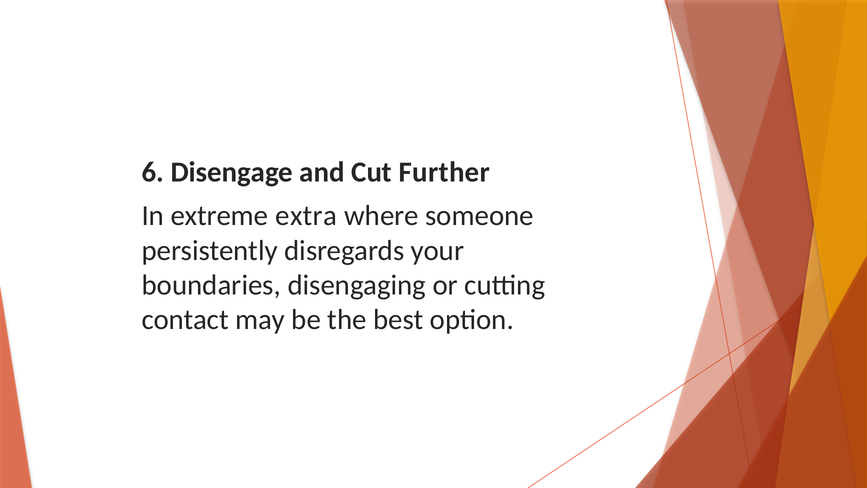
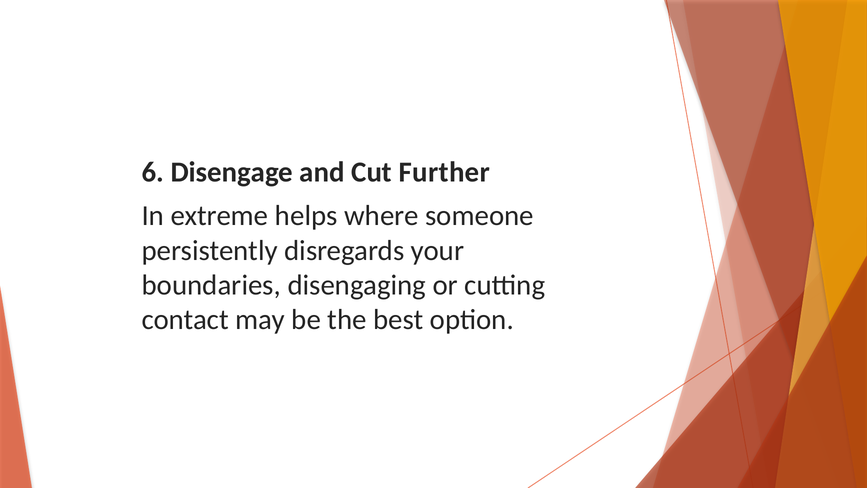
extra: extra -> helps (306, 216)
